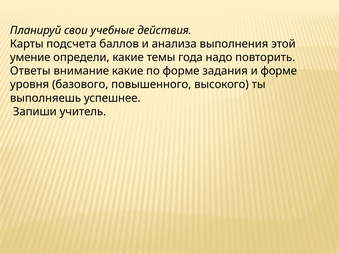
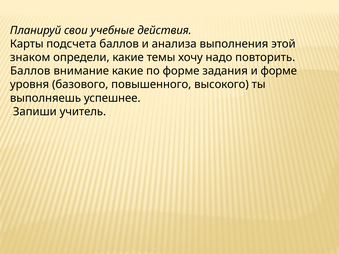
умение: умение -> знаком (30, 57)
года: года -> хочу (190, 57)
Ответы: Ответы -> Баллов (30, 71)
